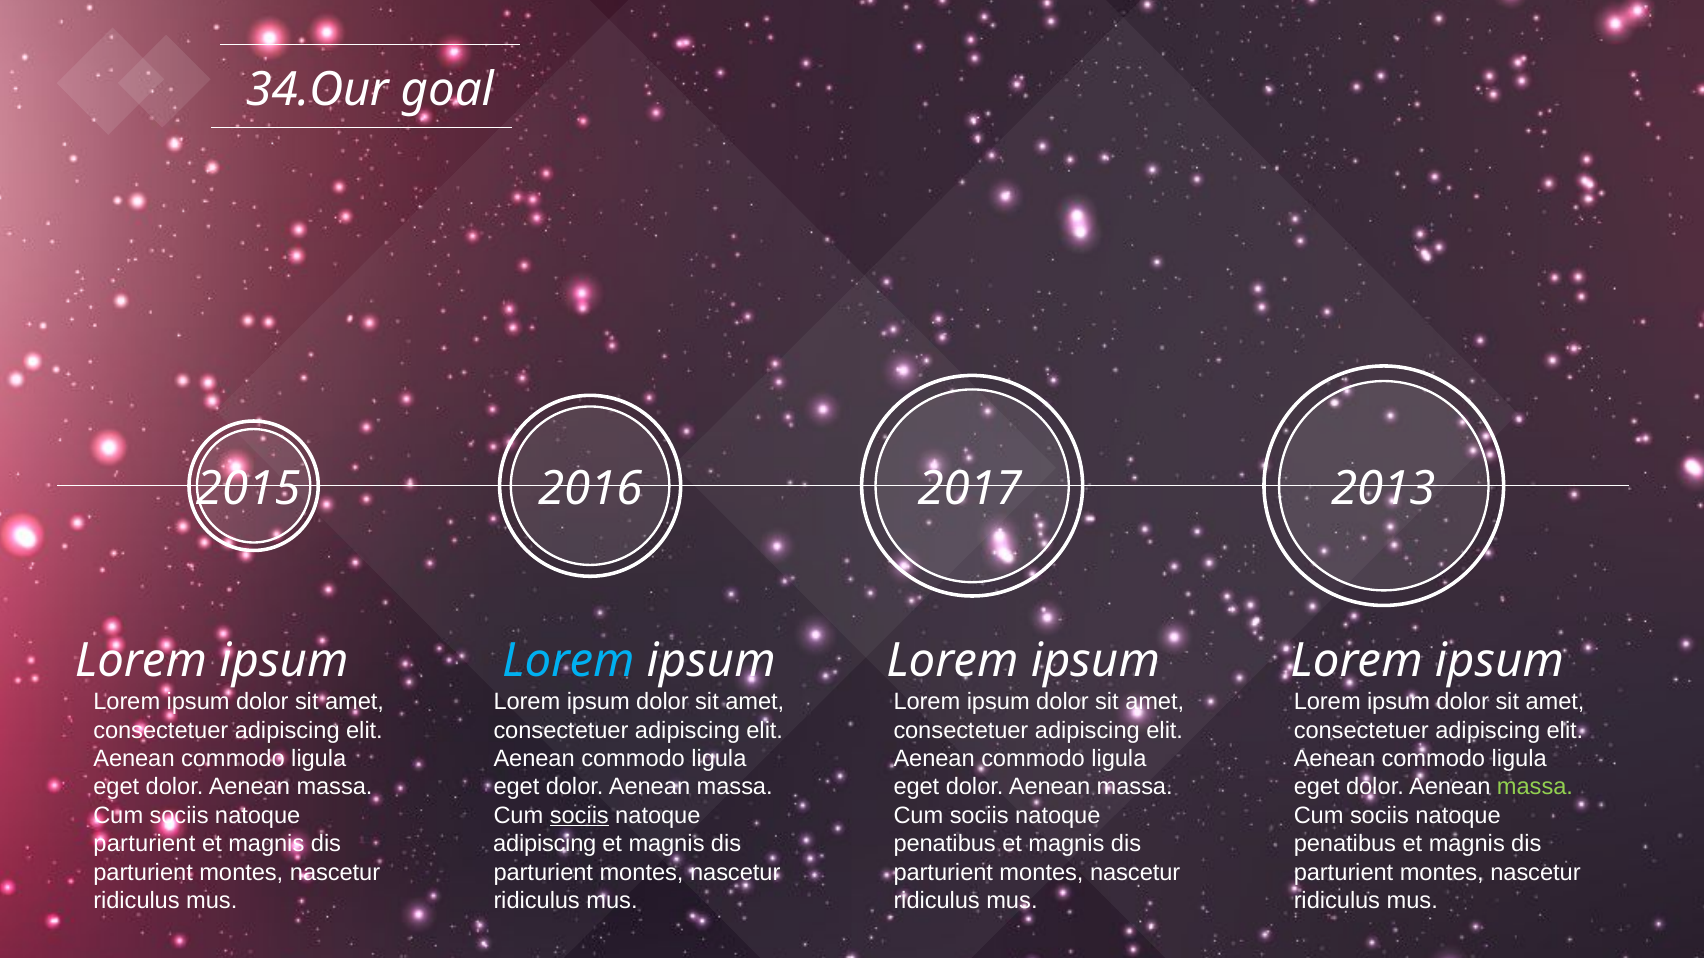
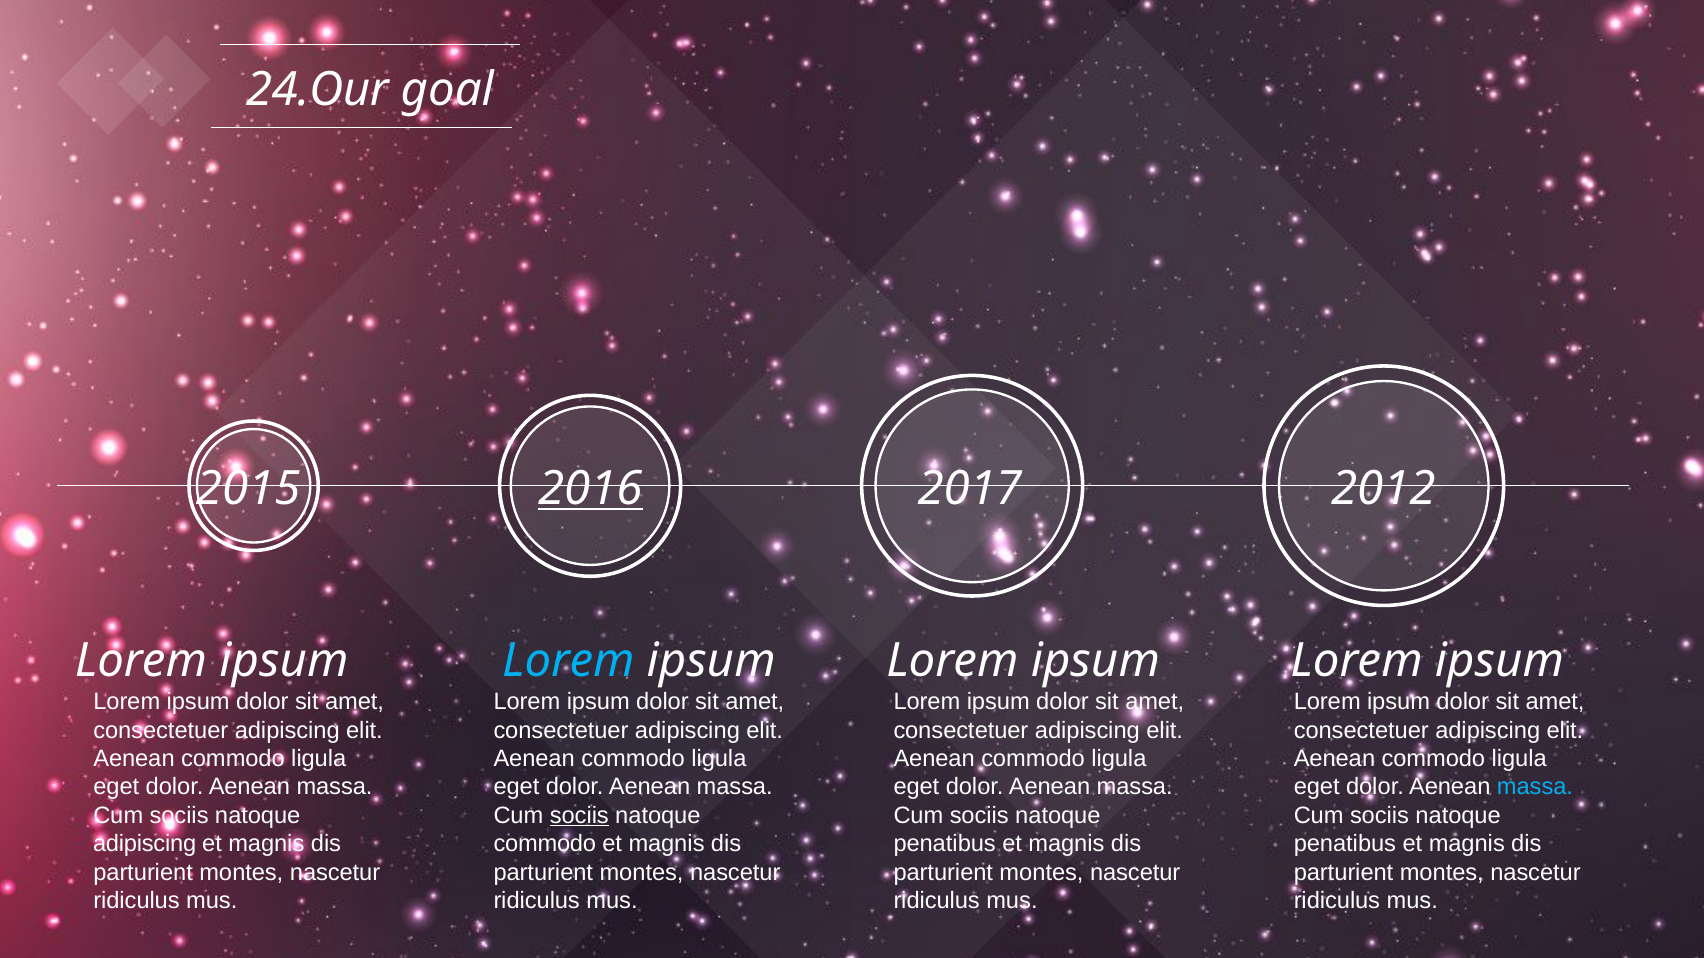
34.Our: 34.Our -> 24.Our (317, 89)
2016 underline: none -> present (590, 489)
2013: 2013 -> 2012 (1383, 489)
massa colour: light green -> light blue (1535, 788)
parturient: parturient -> adipiscing (145, 844)
adipiscing: adipiscing -> commodo (545, 844)
